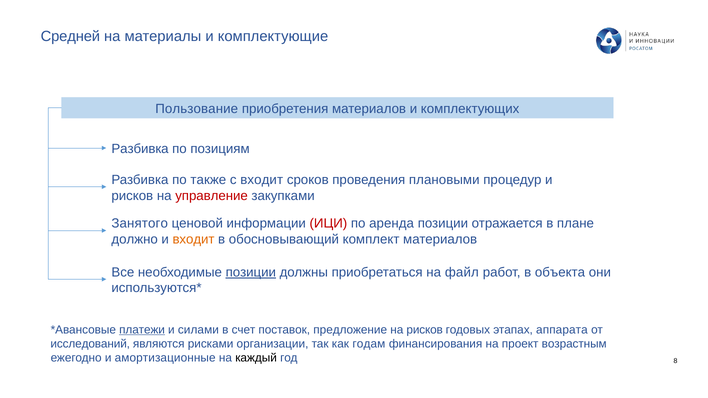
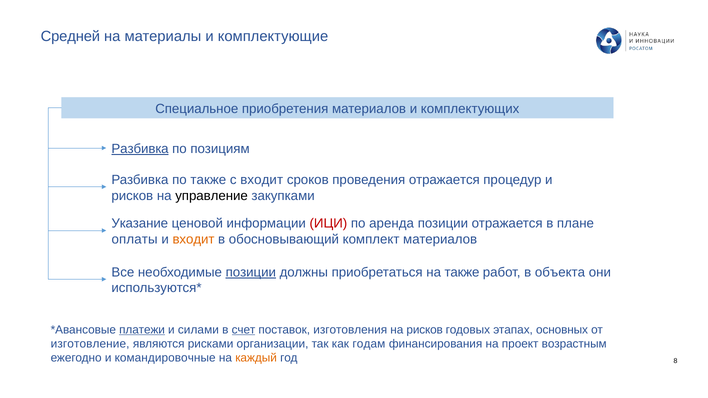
Пользование: Пользование -> Специальное (197, 109)
Разбивка underline: none -> present (140, 149)
проведения плановыми: плановыми -> отражается (444, 180)
управление colour: red -> black (212, 196)
Занятого: Занятого -> Указание (140, 224)
должно: должно -> оплаты (135, 240)
на файл: файл -> также (462, 272)
счет underline: none -> present (244, 330)
предложение: предложение -> изготовления (350, 330)
аппарата: аппарата -> основных (562, 330)
исследований: исследований -> изготовление (90, 344)
амортизационные: амортизационные -> командировочные (165, 358)
каждый colour: black -> orange (256, 358)
